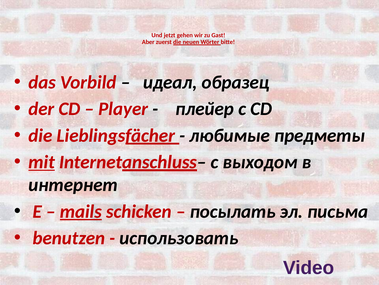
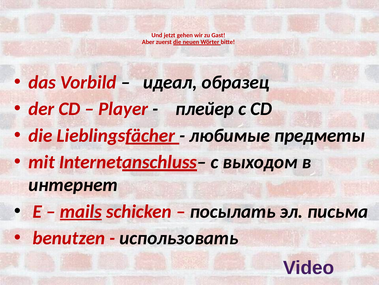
mit underline: present -> none (42, 162)
